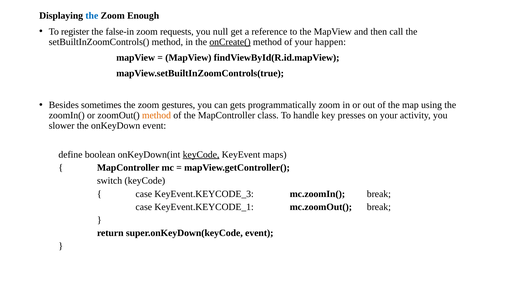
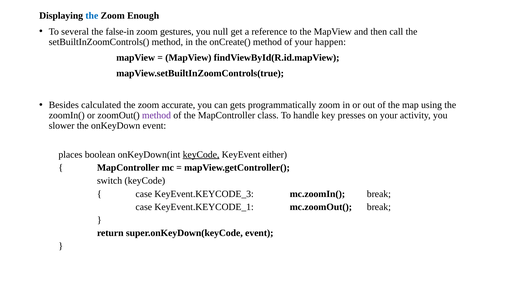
register: register -> several (75, 32)
requests: requests -> gestures (177, 32)
onCreate( underline: present -> none (230, 42)
sometimes: sometimes -> calculated (101, 105)
gestures: gestures -> accurate (178, 105)
method colour: orange -> purple (157, 115)
define: define -> places (70, 155)
maps: maps -> either (275, 155)
